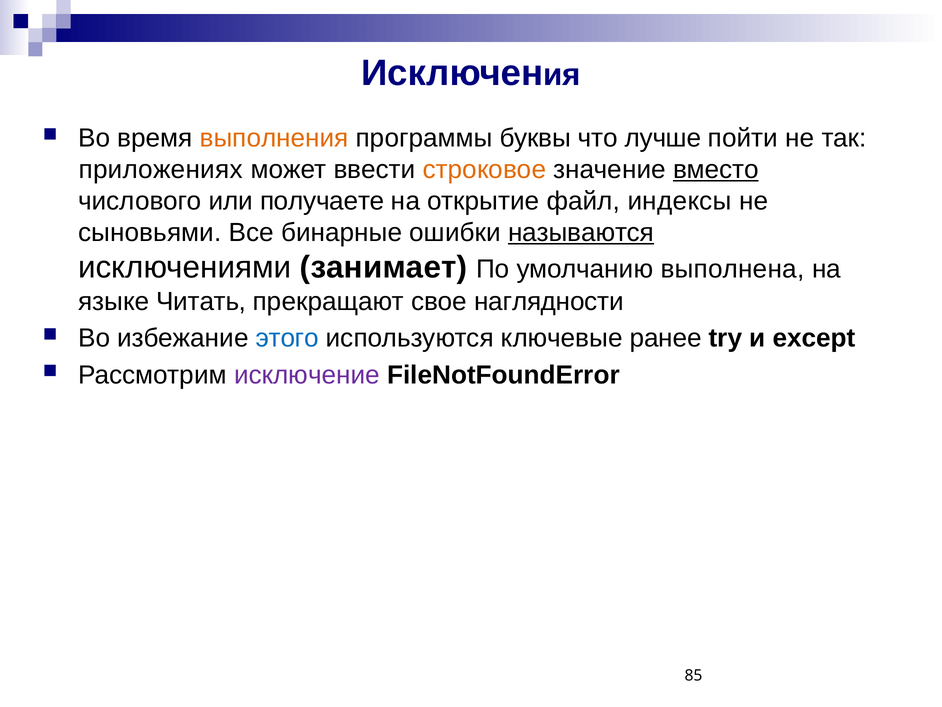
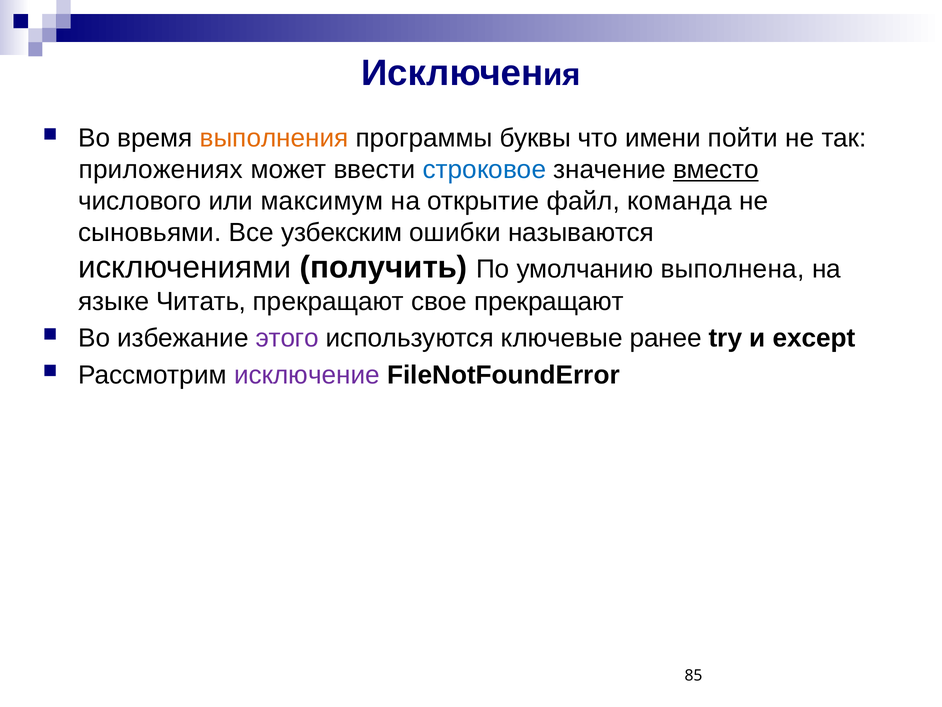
лучше: лучше -> имени (663, 138)
строковое colour: orange -> blue (484, 170)
получаете: получаете -> максимум (322, 201)
индексы: индексы -> команда (679, 201)
бинарные: бинарные -> узбекским (342, 232)
называются underline: present -> none (581, 232)
занимает: занимает -> получить (384, 267)
свое наглядности: наглядности -> прекращают (549, 301)
этого colour: blue -> purple (287, 338)
